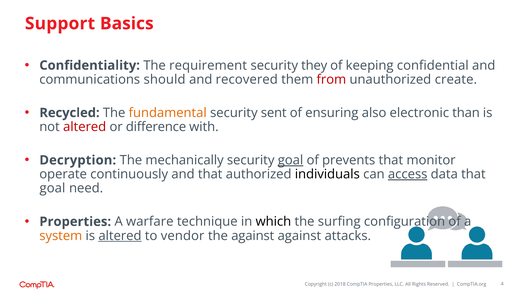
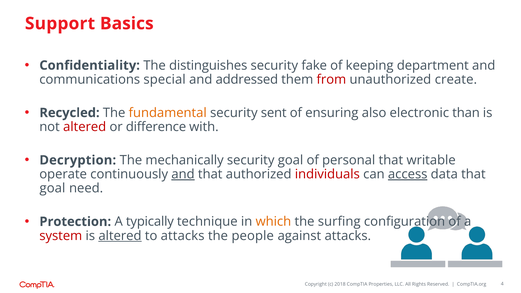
requirement: requirement -> distinguishes (208, 65)
they: they -> fake (314, 65)
confidential: confidential -> department (433, 65)
should: should -> special (165, 79)
recovered: recovered -> addressed (247, 79)
goal underline: present -> none (291, 160)
prevents: prevents -> personal (349, 160)
monitor: monitor -> writable (431, 160)
and underline: none -> present (183, 174)
individuals colour: black -> red (327, 174)
Properties: Properties -> Protection (75, 222)
warfare: warfare -> typically (150, 222)
which colour: black -> orange (273, 222)
system colour: orange -> red (61, 236)
to vendor: vendor -> attacks (183, 236)
the against: against -> people (253, 236)
